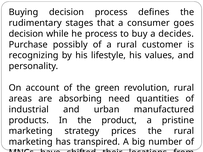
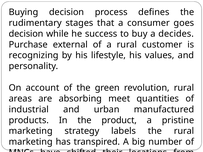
he process: process -> success (101, 34)
possibly: possibly -> external (70, 45)
need: need -> meet (119, 99)
prices: prices -> labels (124, 131)
